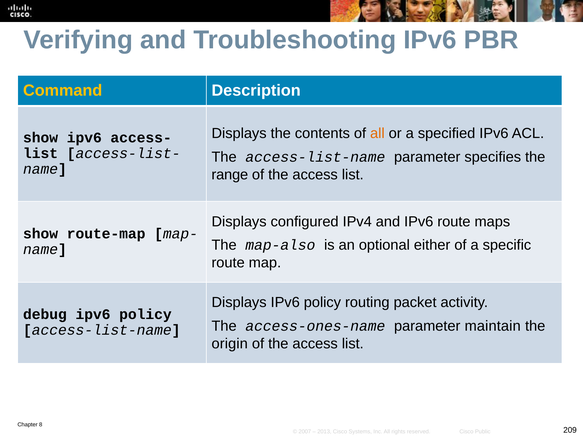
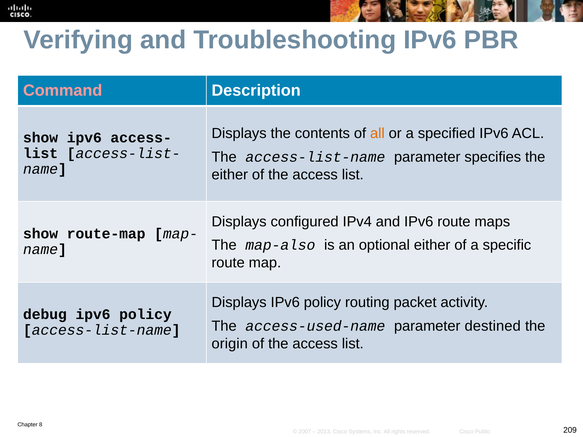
Command colour: yellow -> pink (63, 91)
range: range -> either (230, 175)
access-ones-name: access-ones-name -> access-used-name (315, 326)
maintain: maintain -> destined (493, 326)
